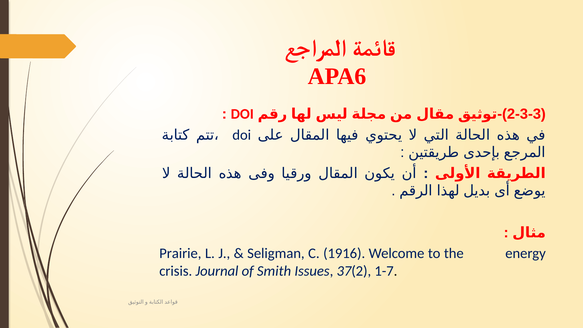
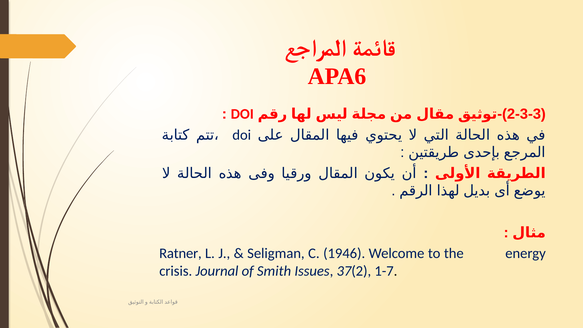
Prairie: Prairie -> Ratner (180, 253)
1916: 1916 -> 1946 (344, 253)
